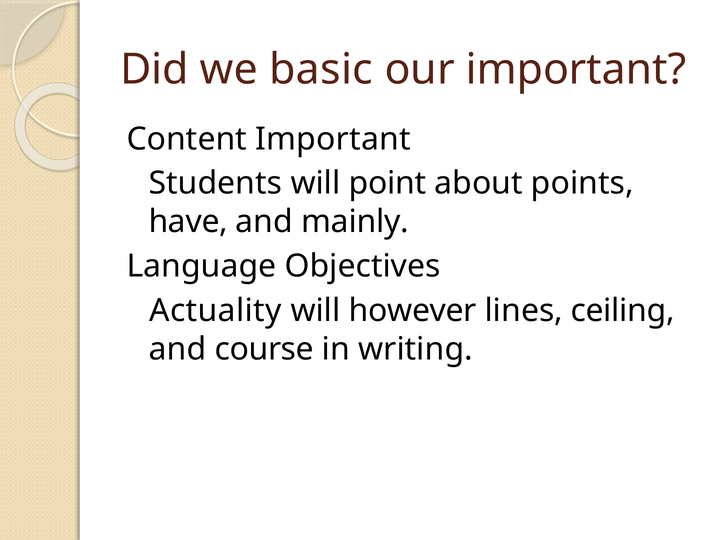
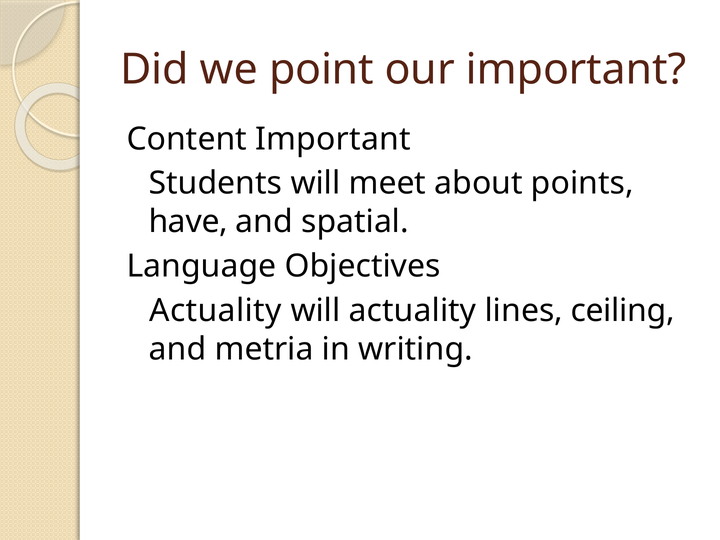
basic: basic -> point (321, 70)
point: point -> meet (387, 183)
mainly: mainly -> spatial (355, 222)
will however: however -> actuality (413, 311)
course: course -> metria (264, 349)
